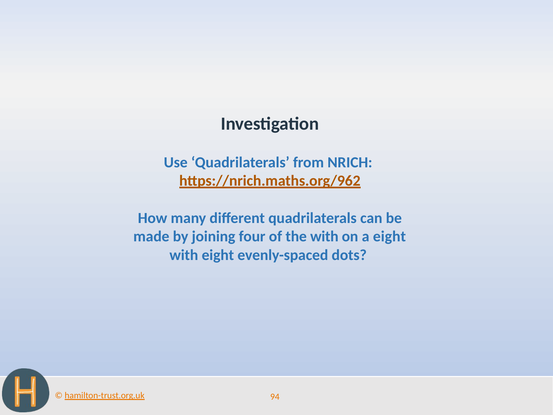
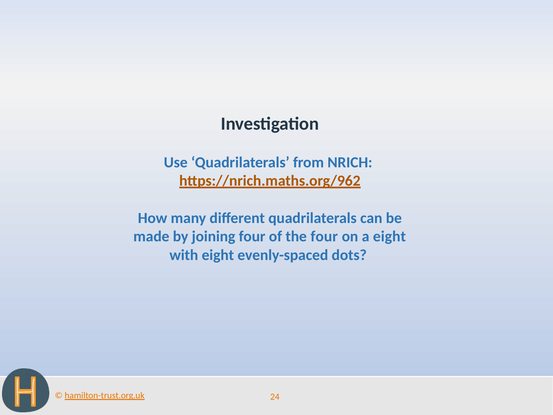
the with: with -> four (324, 236)
94: 94 -> 24 (275, 397)
